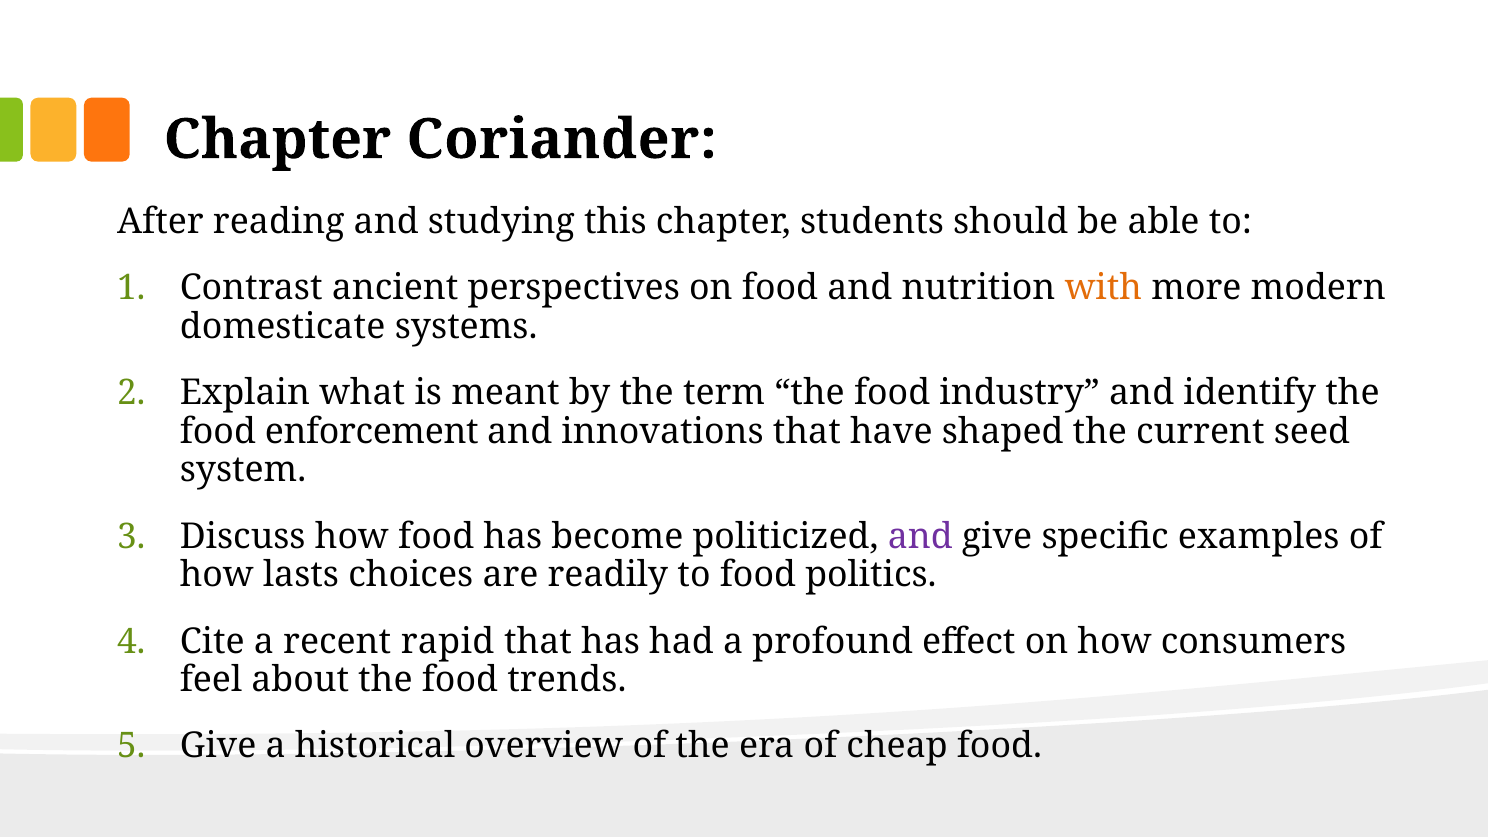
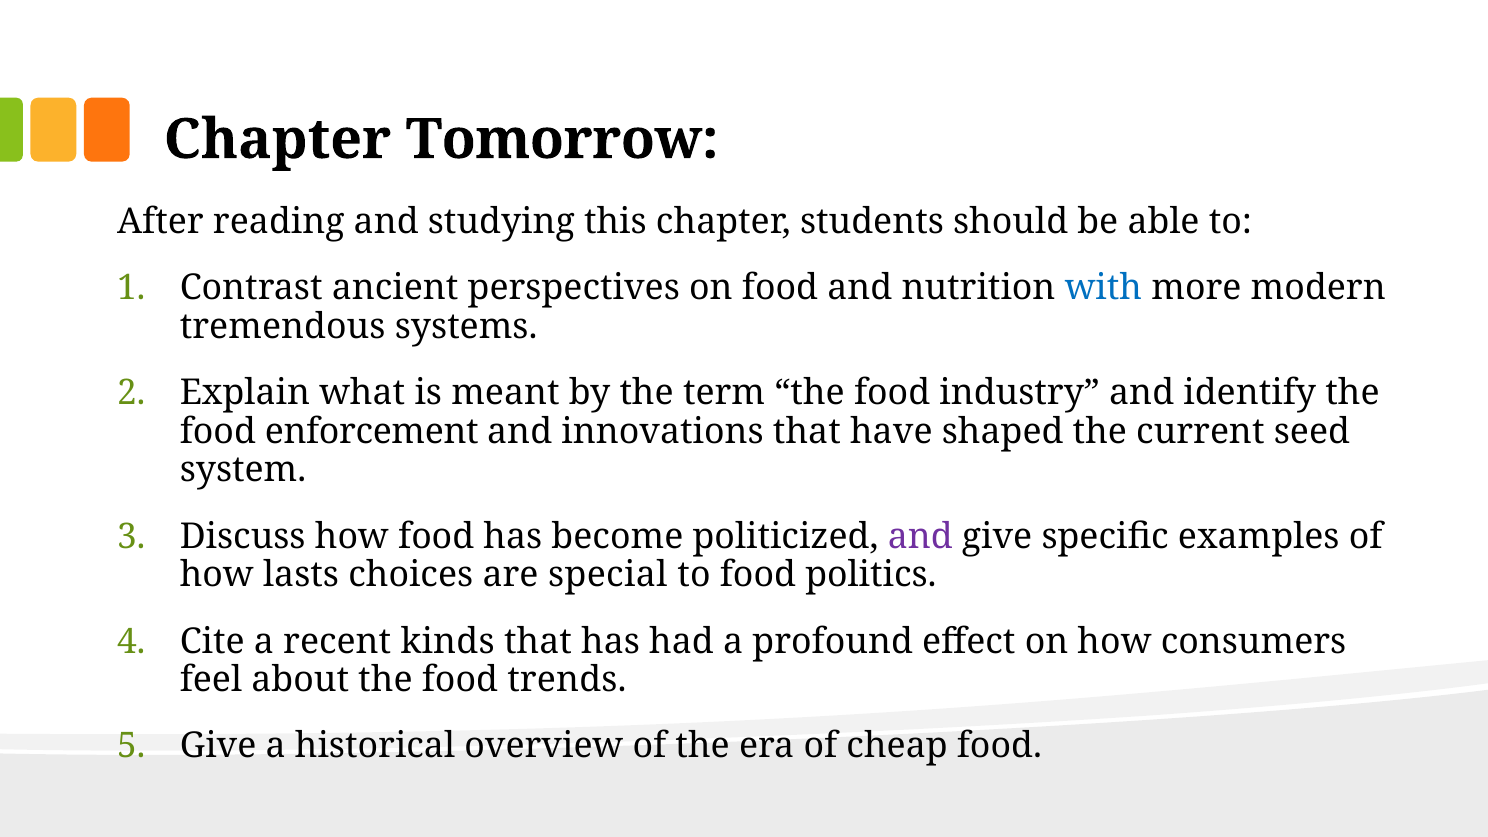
Coriander: Coriander -> Tomorrow (562, 140)
with colour: orange -> blue (1103, 288)
domesticate: domesticate -> tremendous (283, 327)
readily: readily -> special (608, 575)
rapid: rapid -> kinds (448, 641)
